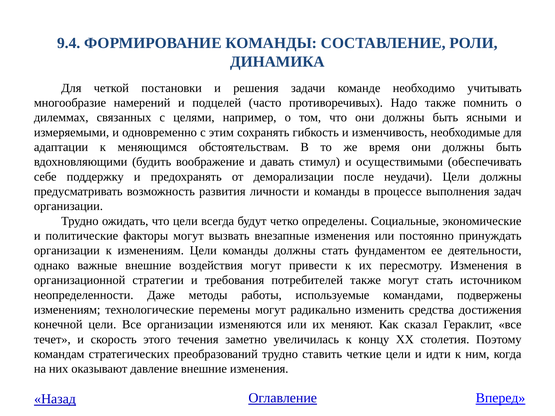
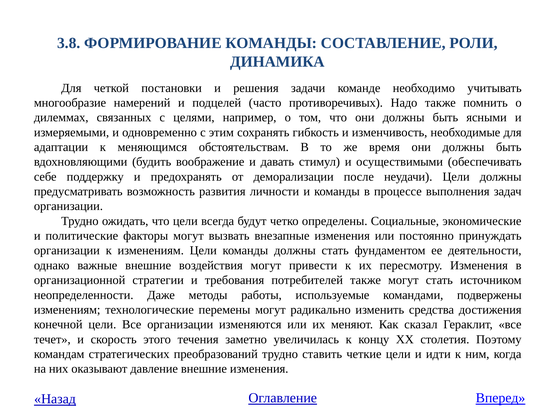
9.4: 9.4 -> 3.8 (69, 43)
